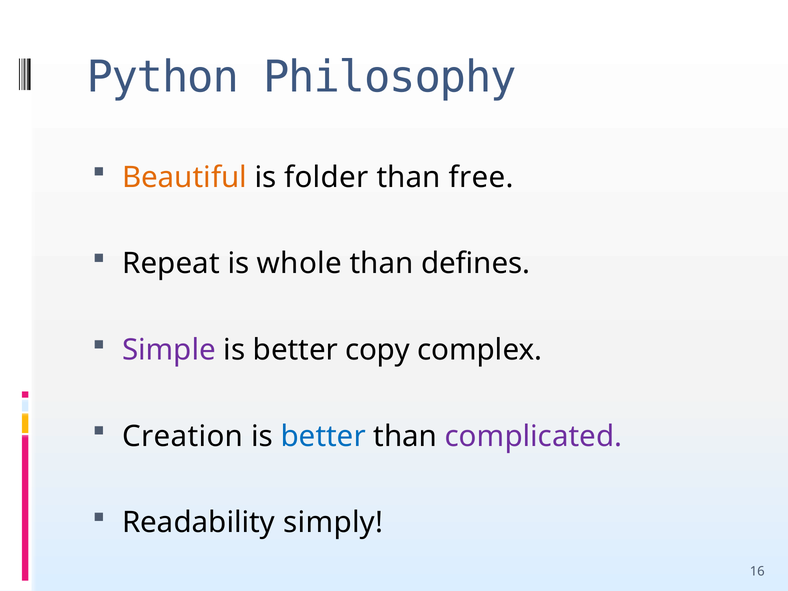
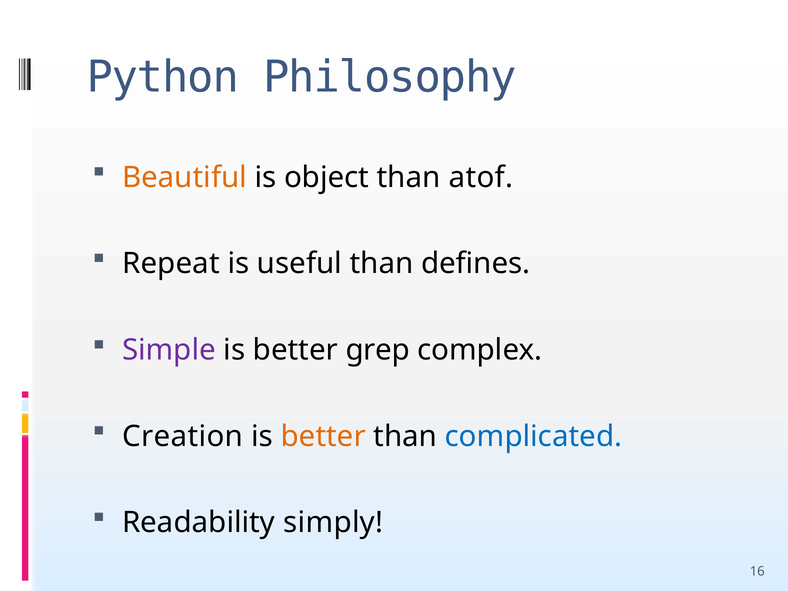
folder: folder -> object (327, 177)
free: free -> atof (481, 177)
whole: whole -> useful (300, 264)
copy: copy -> grep (378, 350)
better colour: blue -> orange (323, 436)
complicated colour: purple -> blue (533, 436)
